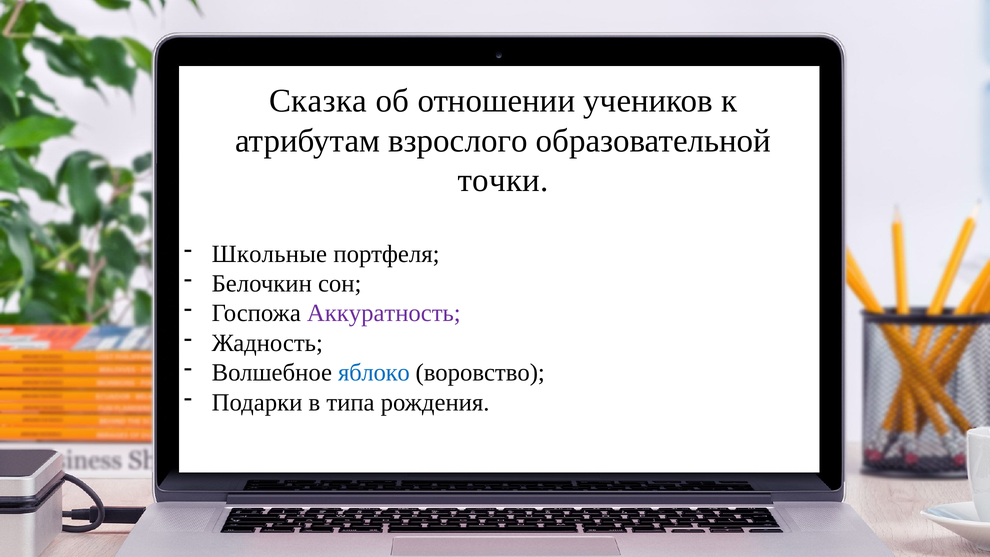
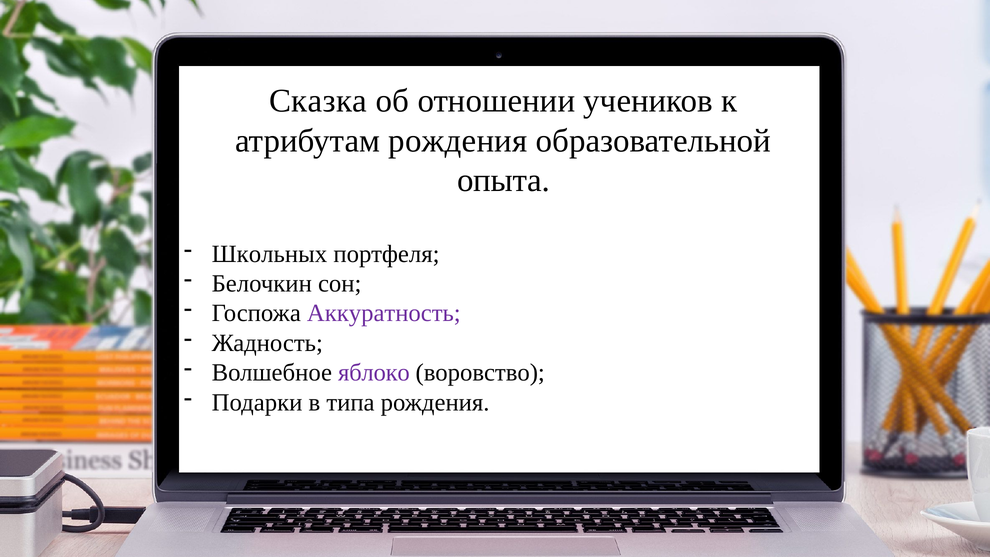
атрибутам взрослого: взрослого -> рождения (458, 141)
точки: точки -> опыта (503, 180)
Школьные: Школьные -> Школьных (269, 254)
яблоко colour: blue -> purple (374, 373)
